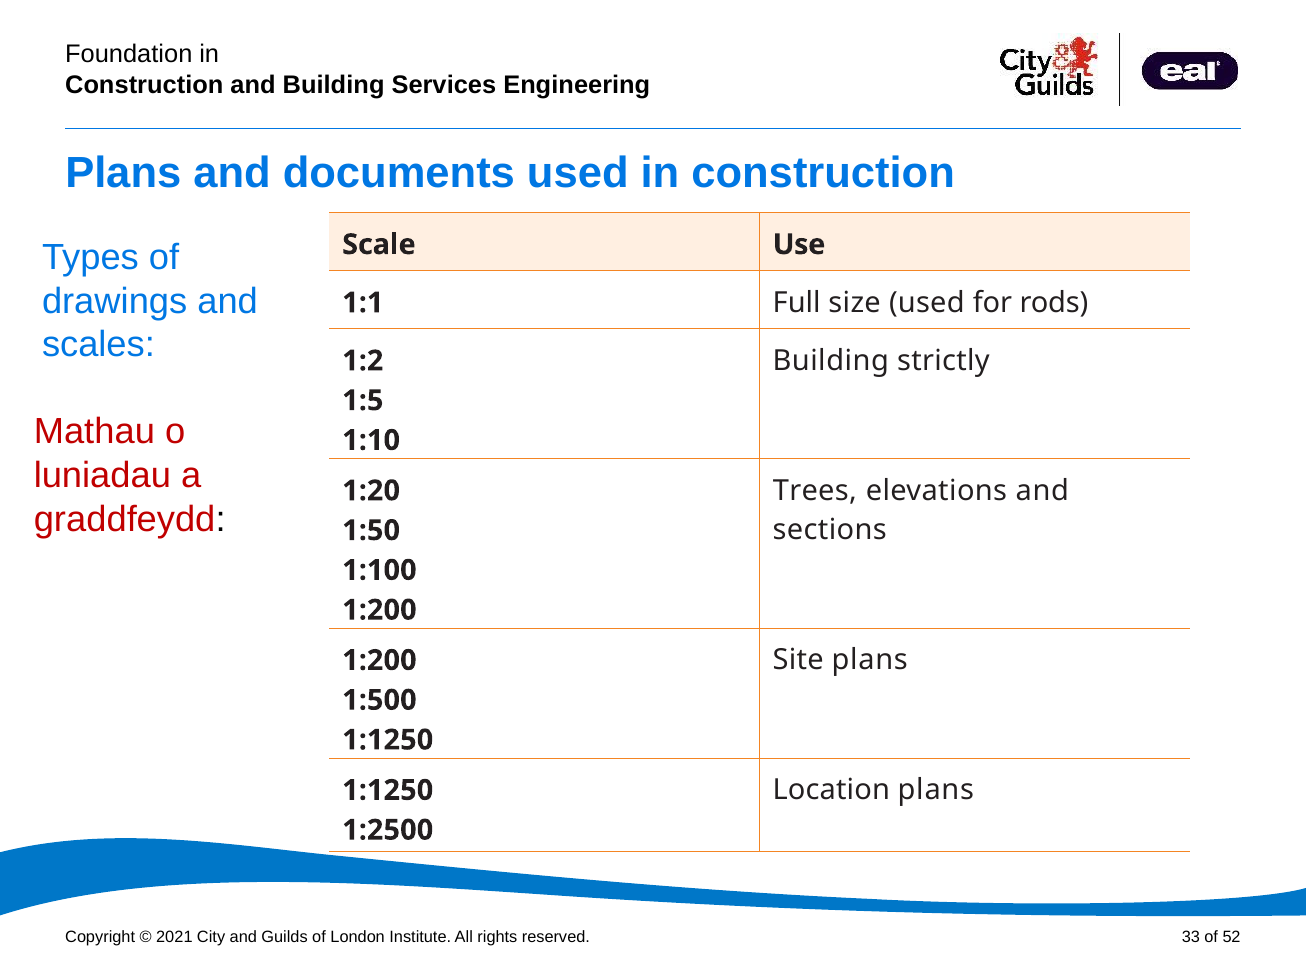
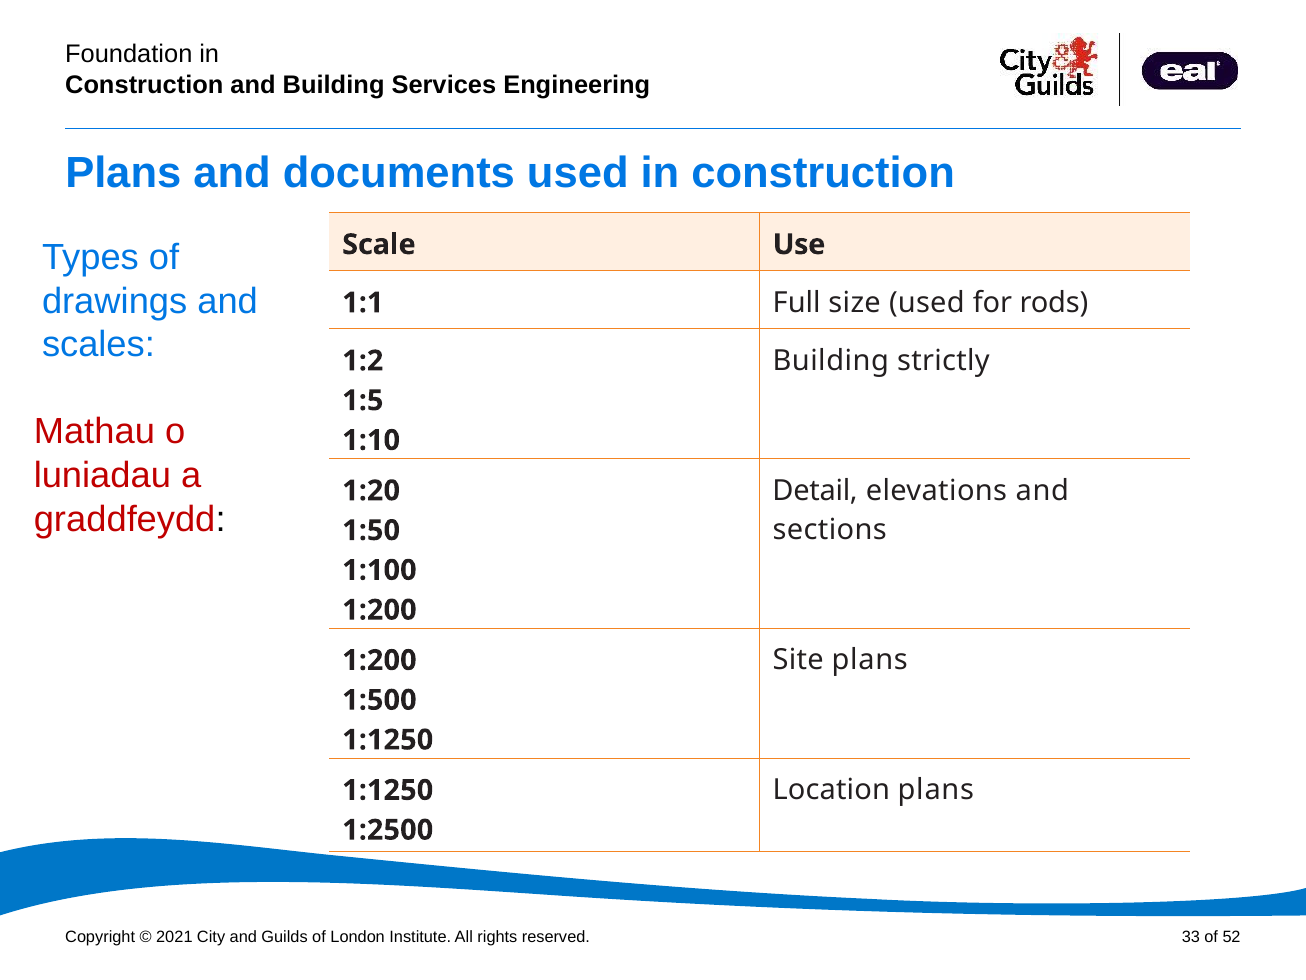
Trees: Trees -> Detail (815, 490)
